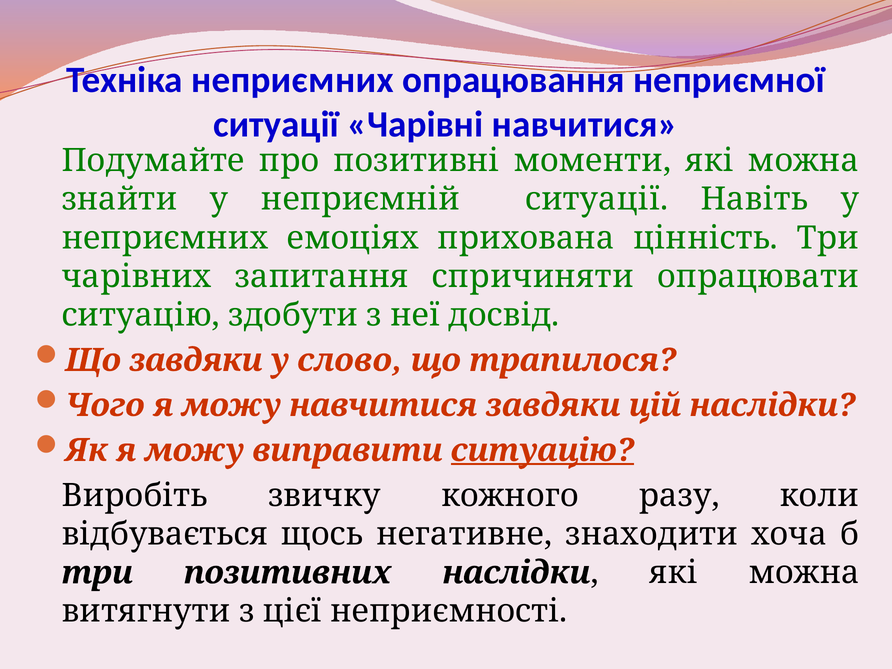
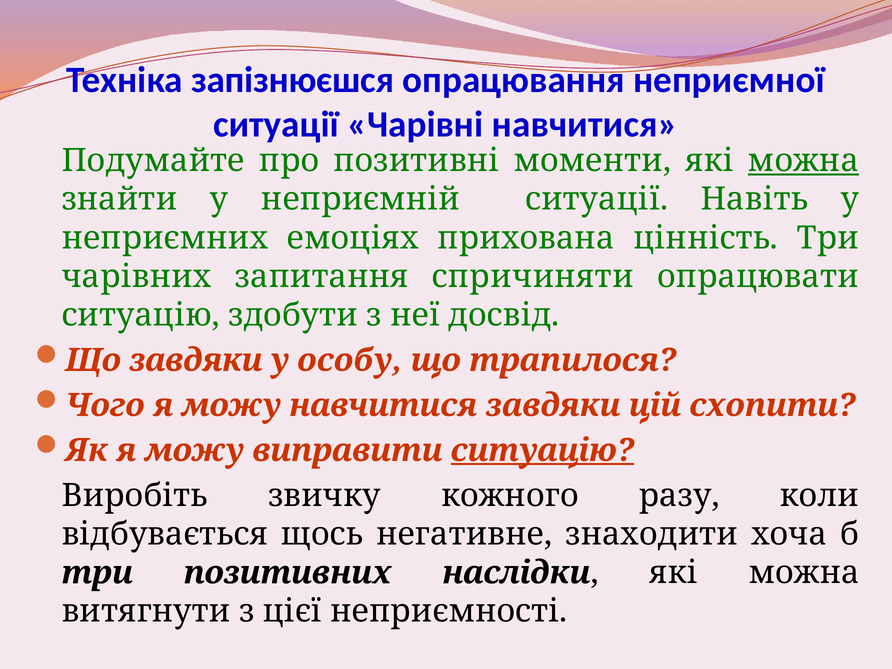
Техніка неприємних: неприємних -> запізнюєшся (293, 80)
можна underline: none -> present (803, 161)
слово: слово -> особу (350, 360)
цій наслідки: наслідки -> схопити (773, 405)
